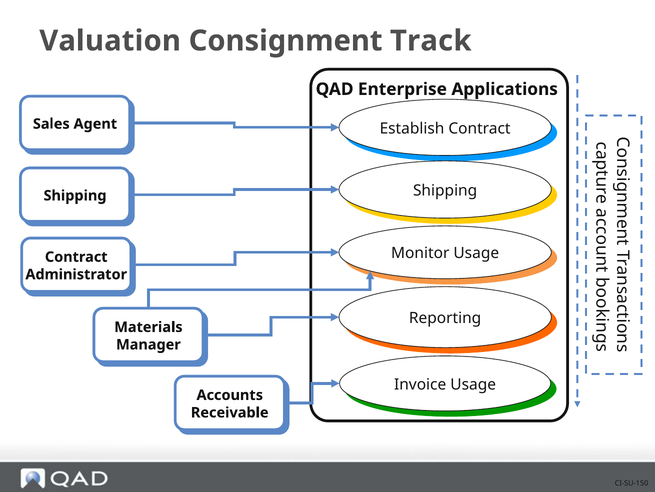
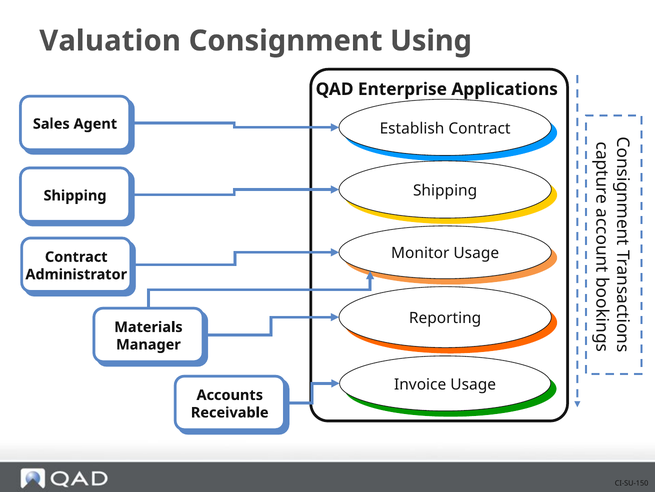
Track: Track -> Using (431, 41)
